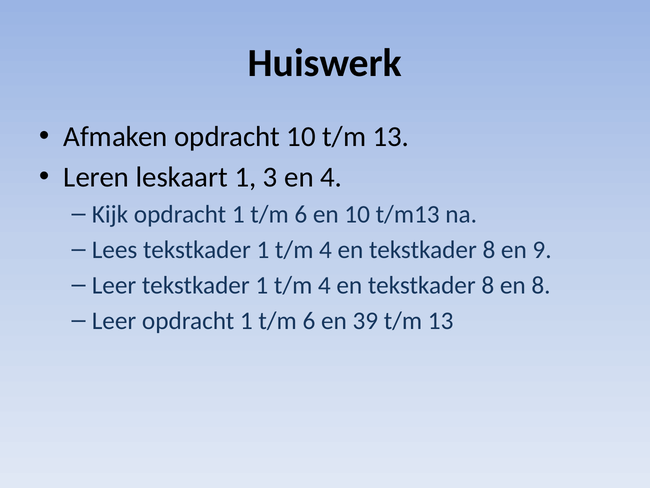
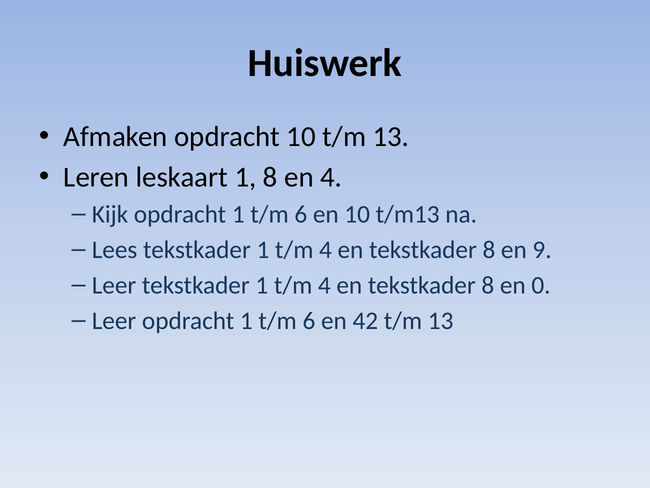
1 3: 3 -> 8 (270, 177)
en 8: 8 -> 0 (541, 285)
39: 39 -> 42 (365, 320)
